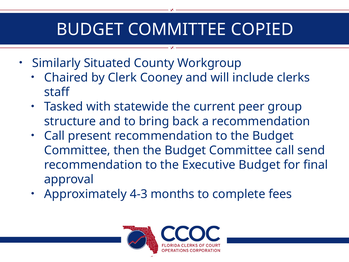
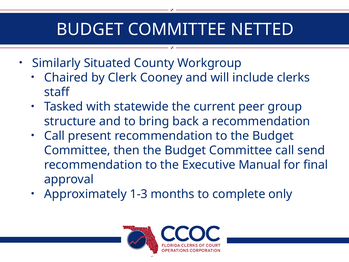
COPIED: COPIED -> NETTED (262, 30)
Executive Budget: Budget -> Manual (260, 165)
4-3: 4-3 -> 1-3 (139, 194)
fees: fees -> only (280, 194)
